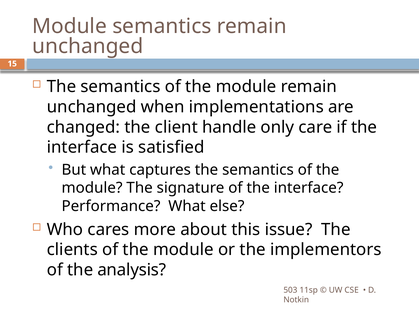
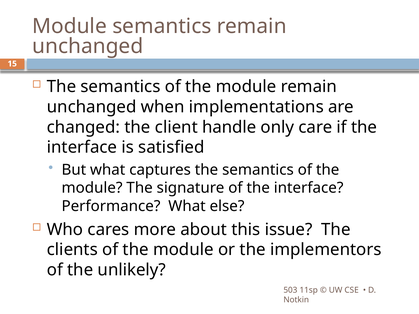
analysis: analysis -> unlikely (132, 270)
